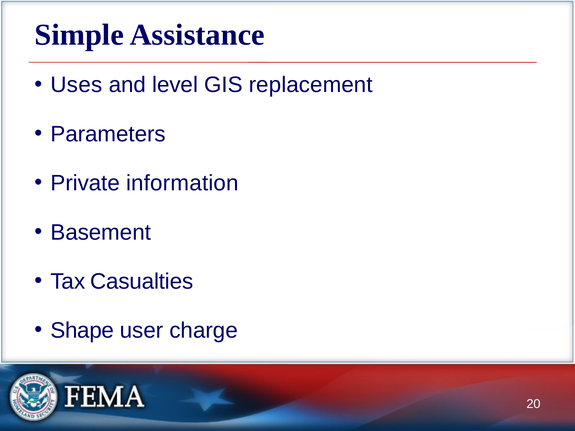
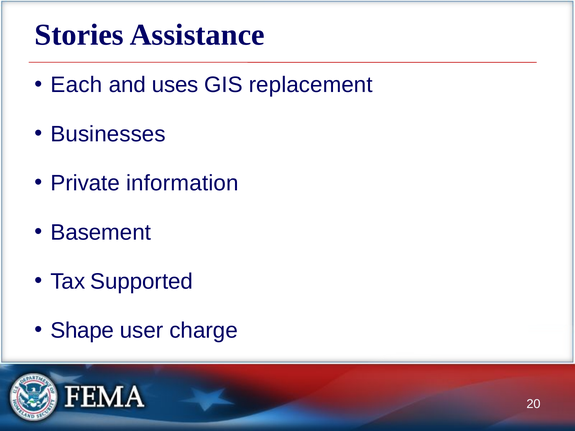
Simple: Simple -> Stories (79, 35)
Uses: Uses -> Each (76, 85)
level: level -> uses (175, 85)
Parameters: Parameters -> Businesses (108, 134)
Casualties: Casualties -> Supported (142, 282)
